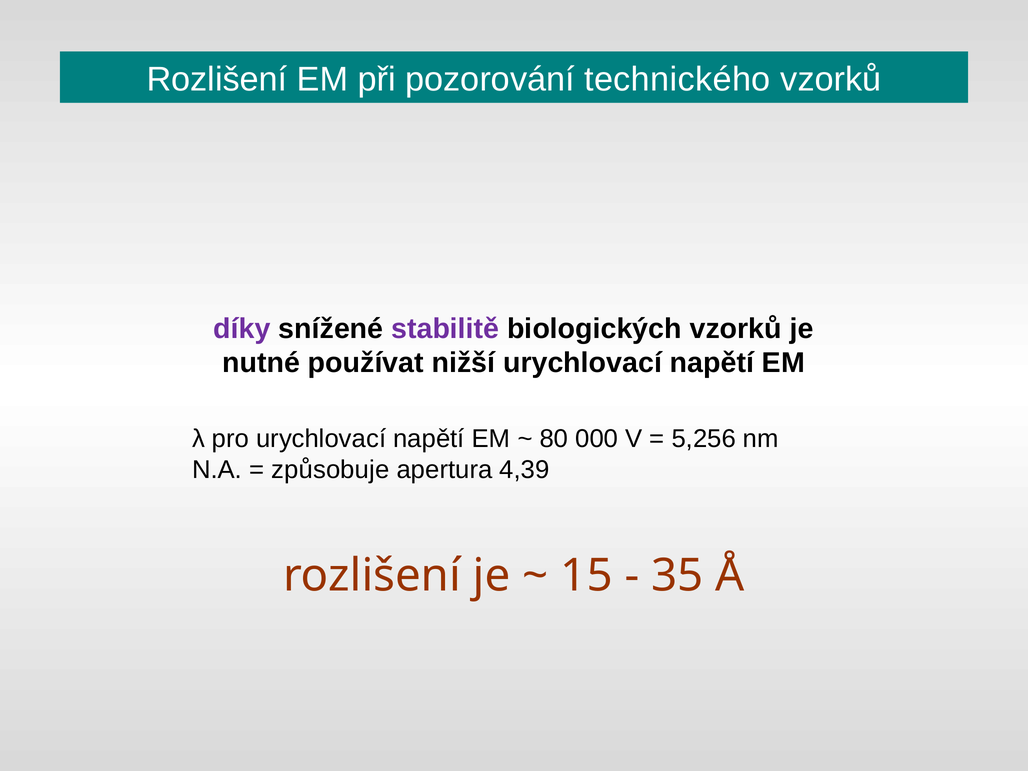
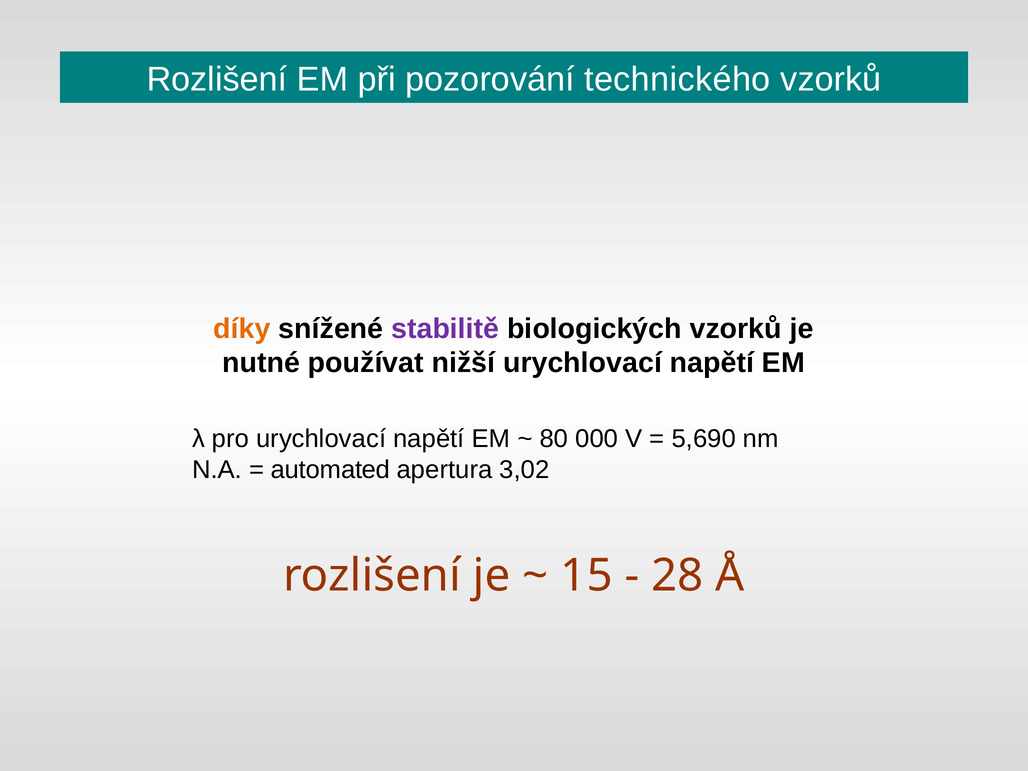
díky colour: purple -> orange (242, 329)
5,256: 5,256 -> 5,690 (704, 439)
způsobuje: způsobuje -> automated (331, 470)
4,39: 4,39 -> 3,02 (525, 470)
35: 35 -> 28 (677, 575)
